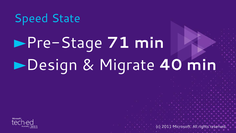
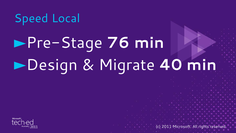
State: State -> Local (66, 18)
71: 71 -> 76 (118, 43)
